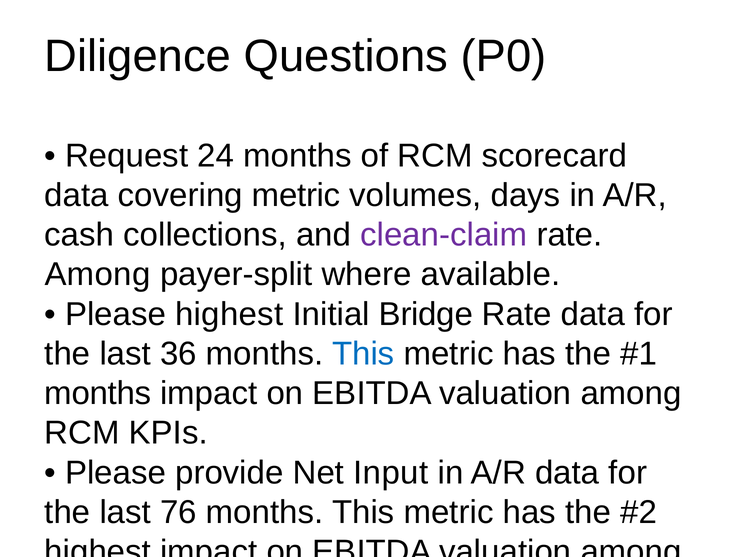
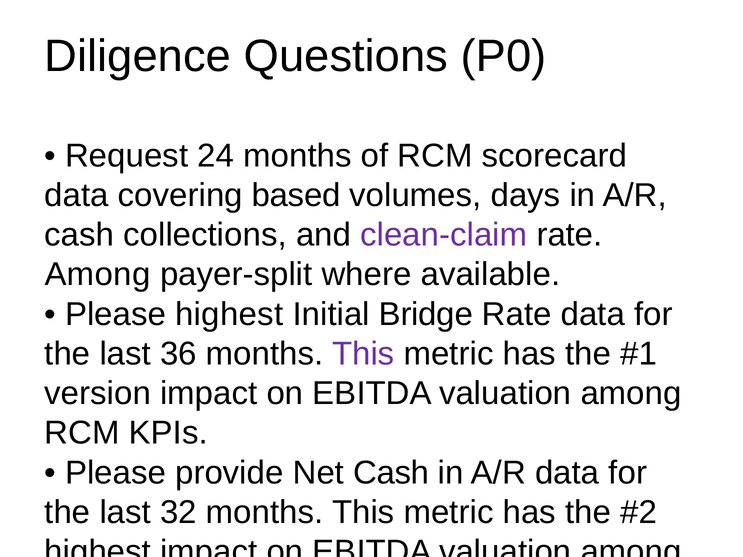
covering metric: metric -> based (296, 195)
This colour: blue -> purple (363, 354)
months: months -> version (98, 394)
Net Input: Input -> Cash (391, 473)
76: 76 -> 32 (178, 513)
